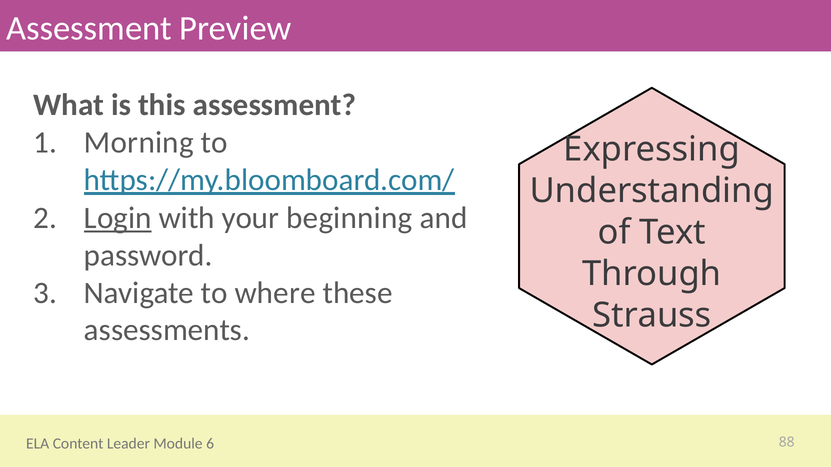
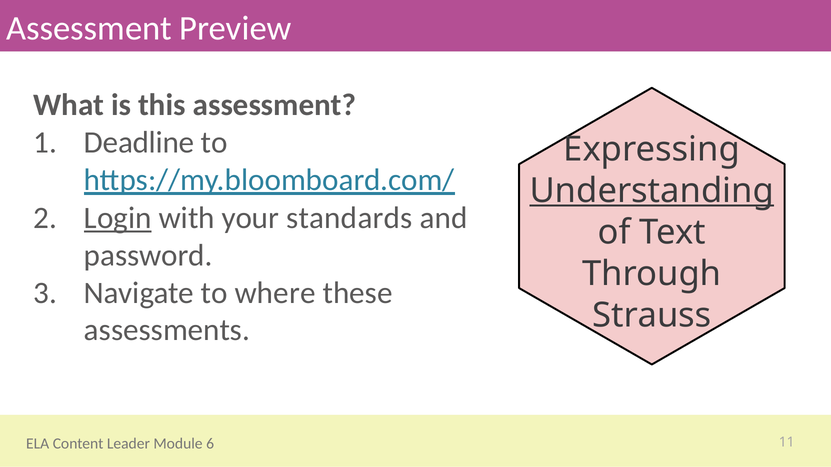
Morning: Morning -> Deadline (139, 143)
Understanding underline: none -> present (652, 191)
beginning: beginning -> standards (349, 218)
88: 88 -> 11 (787, 443)
